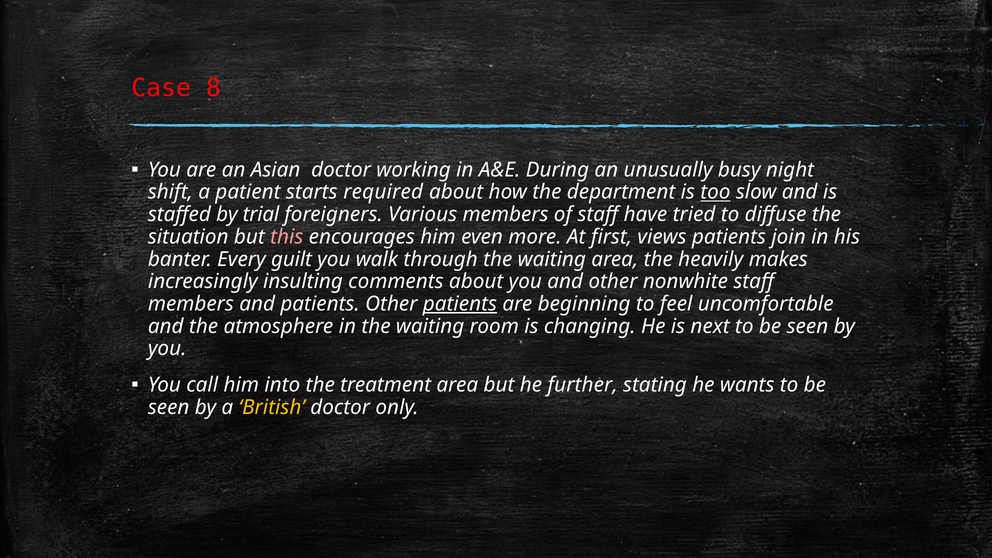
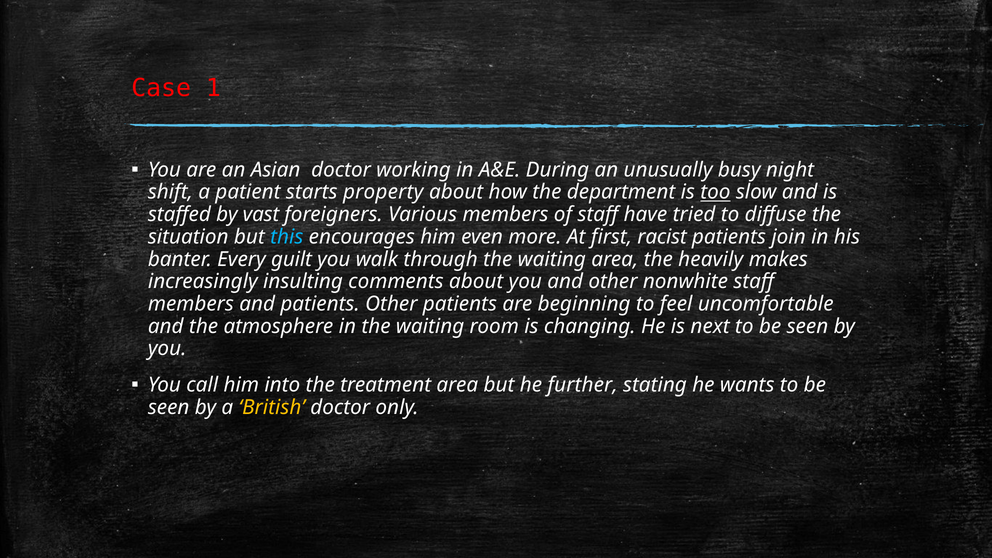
8: 8 -> 1 (213, 88)
required: required -> property (383, 192)
trial: trial -> vast (261, 214)
this colour: pink -> light blue (287, 237)
views: views -> racist (662, 237)
patients underline: present -> none (460, 304)
